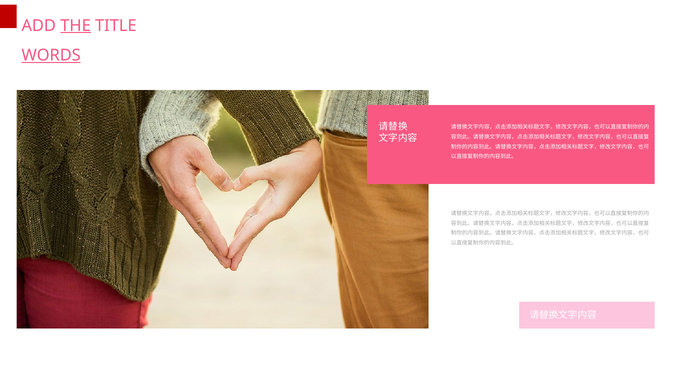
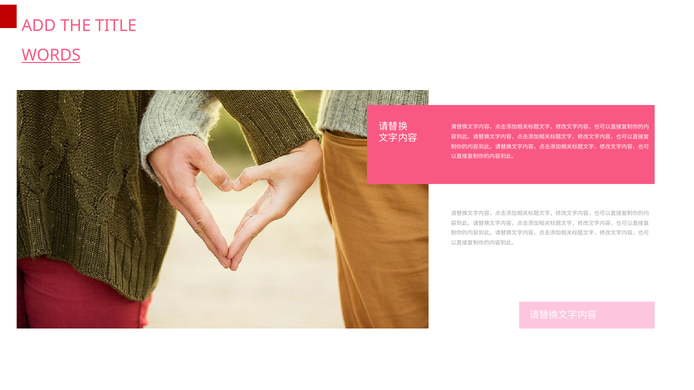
THE underline: present -> none (76, 26)
